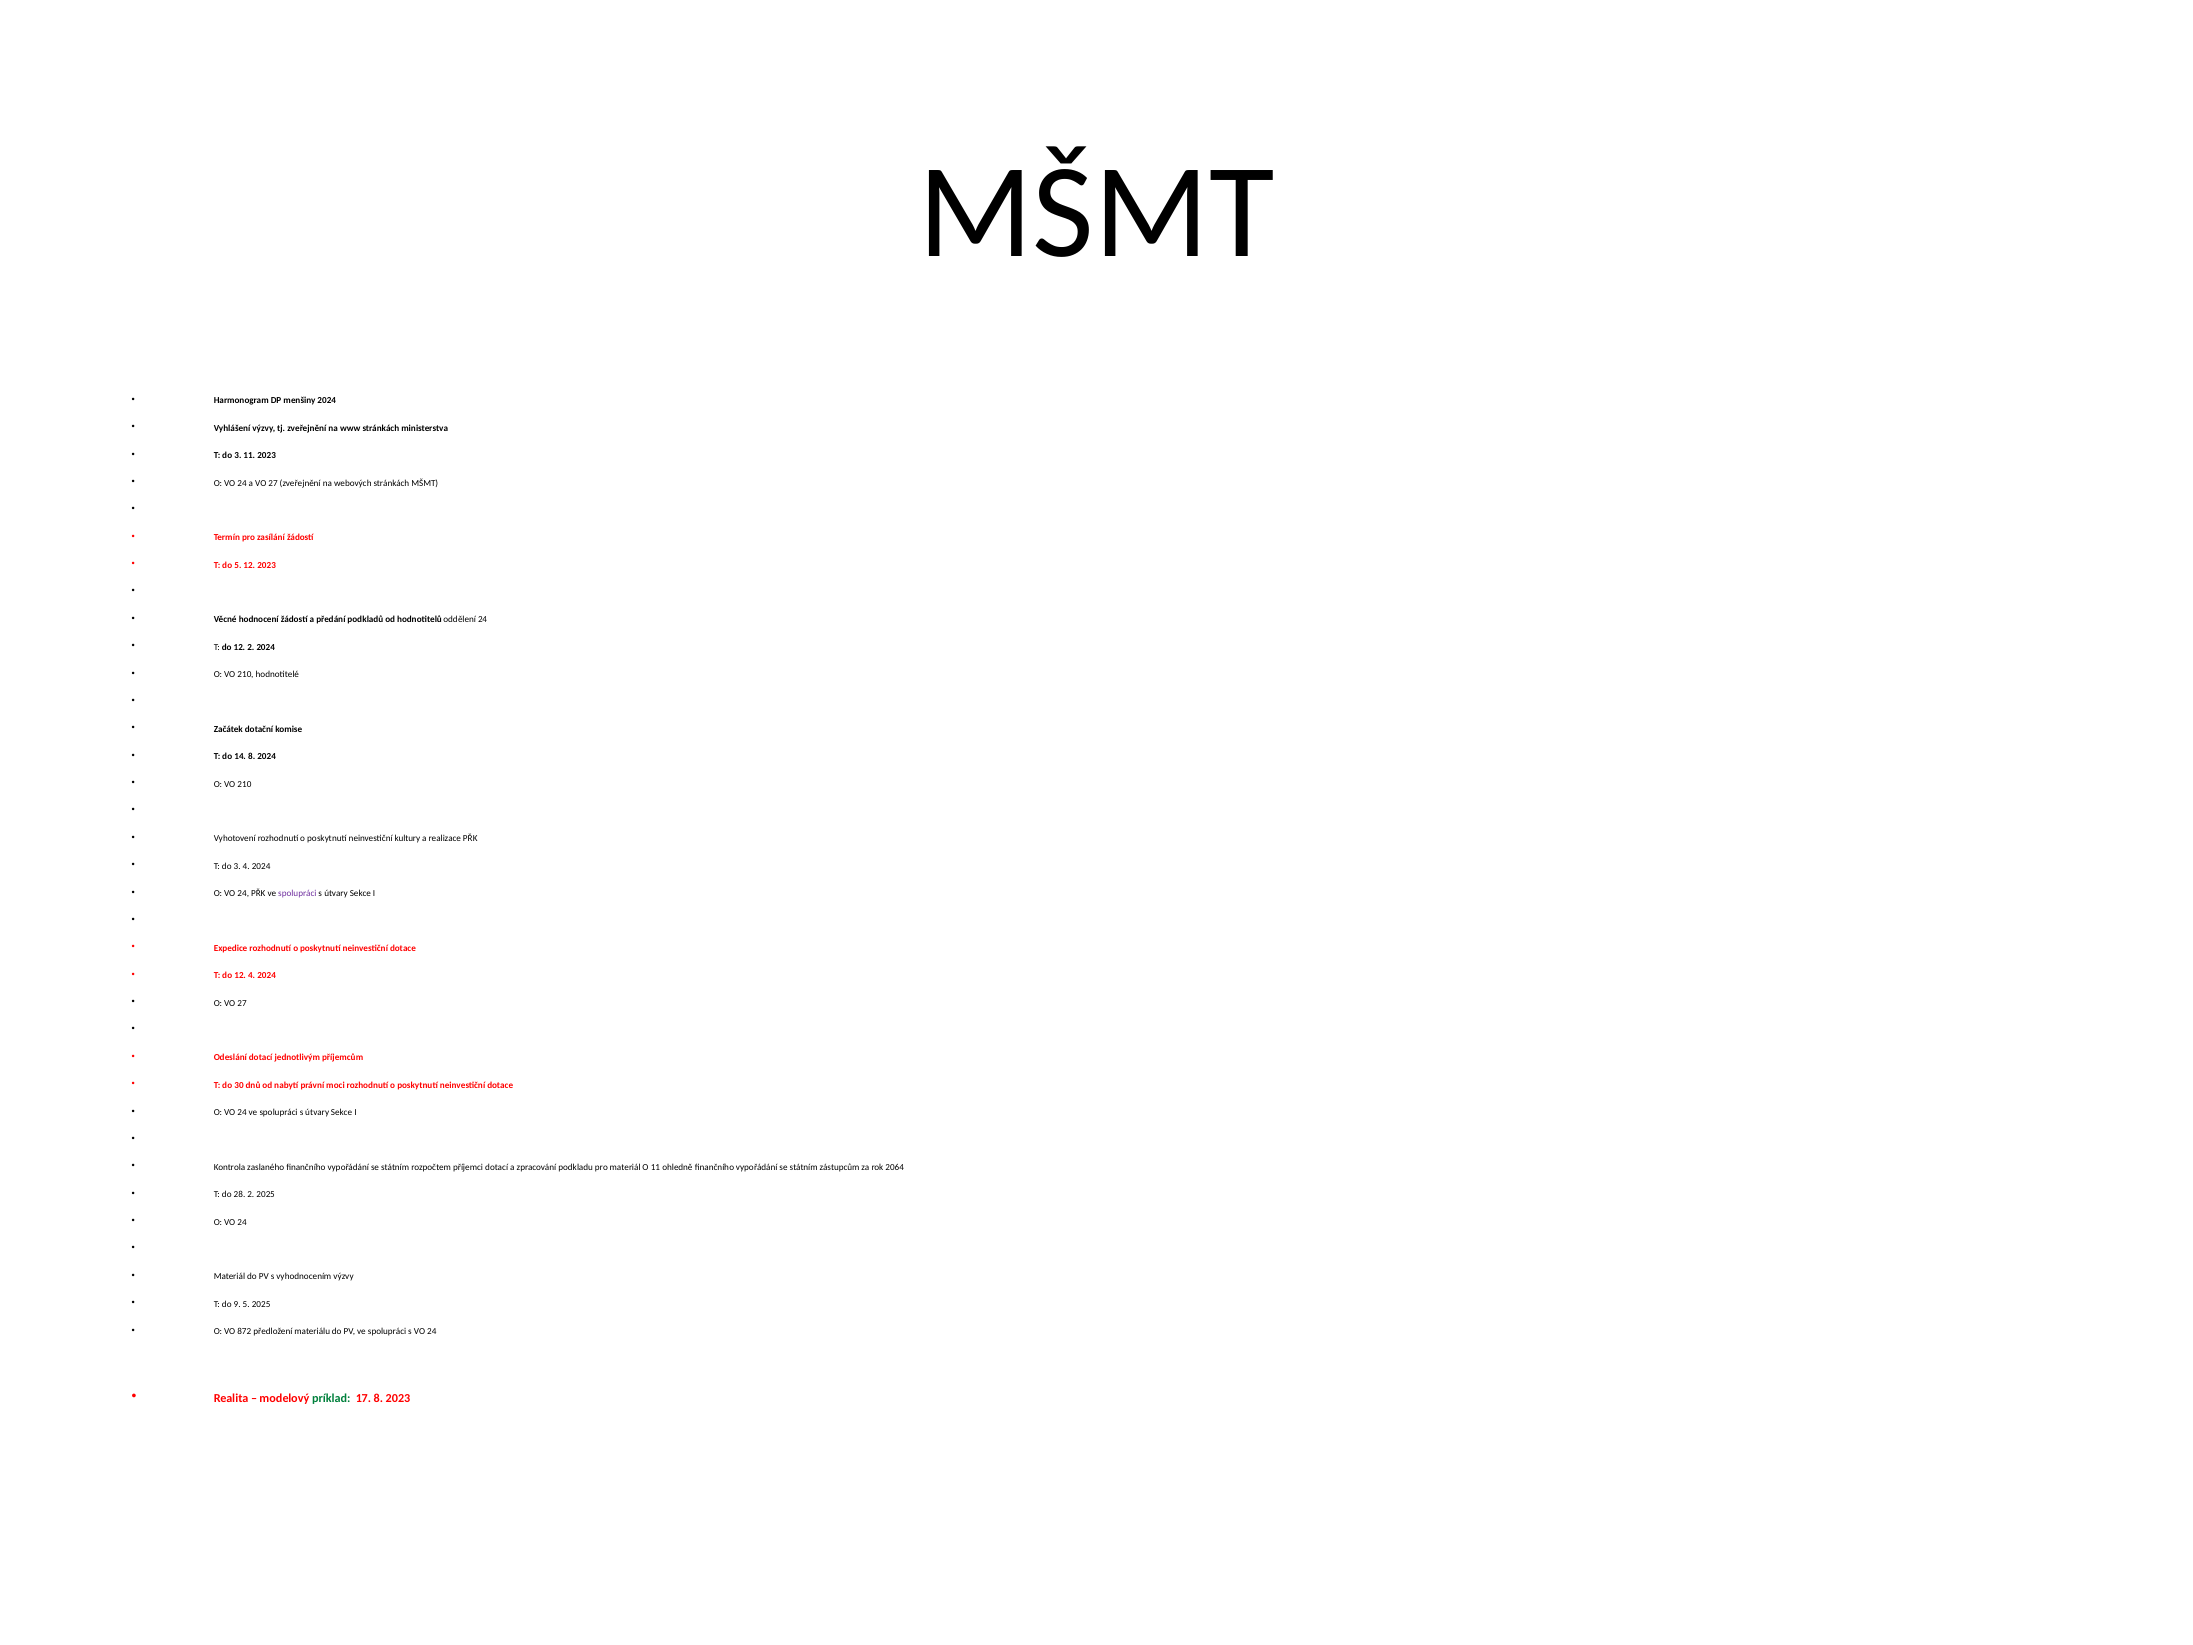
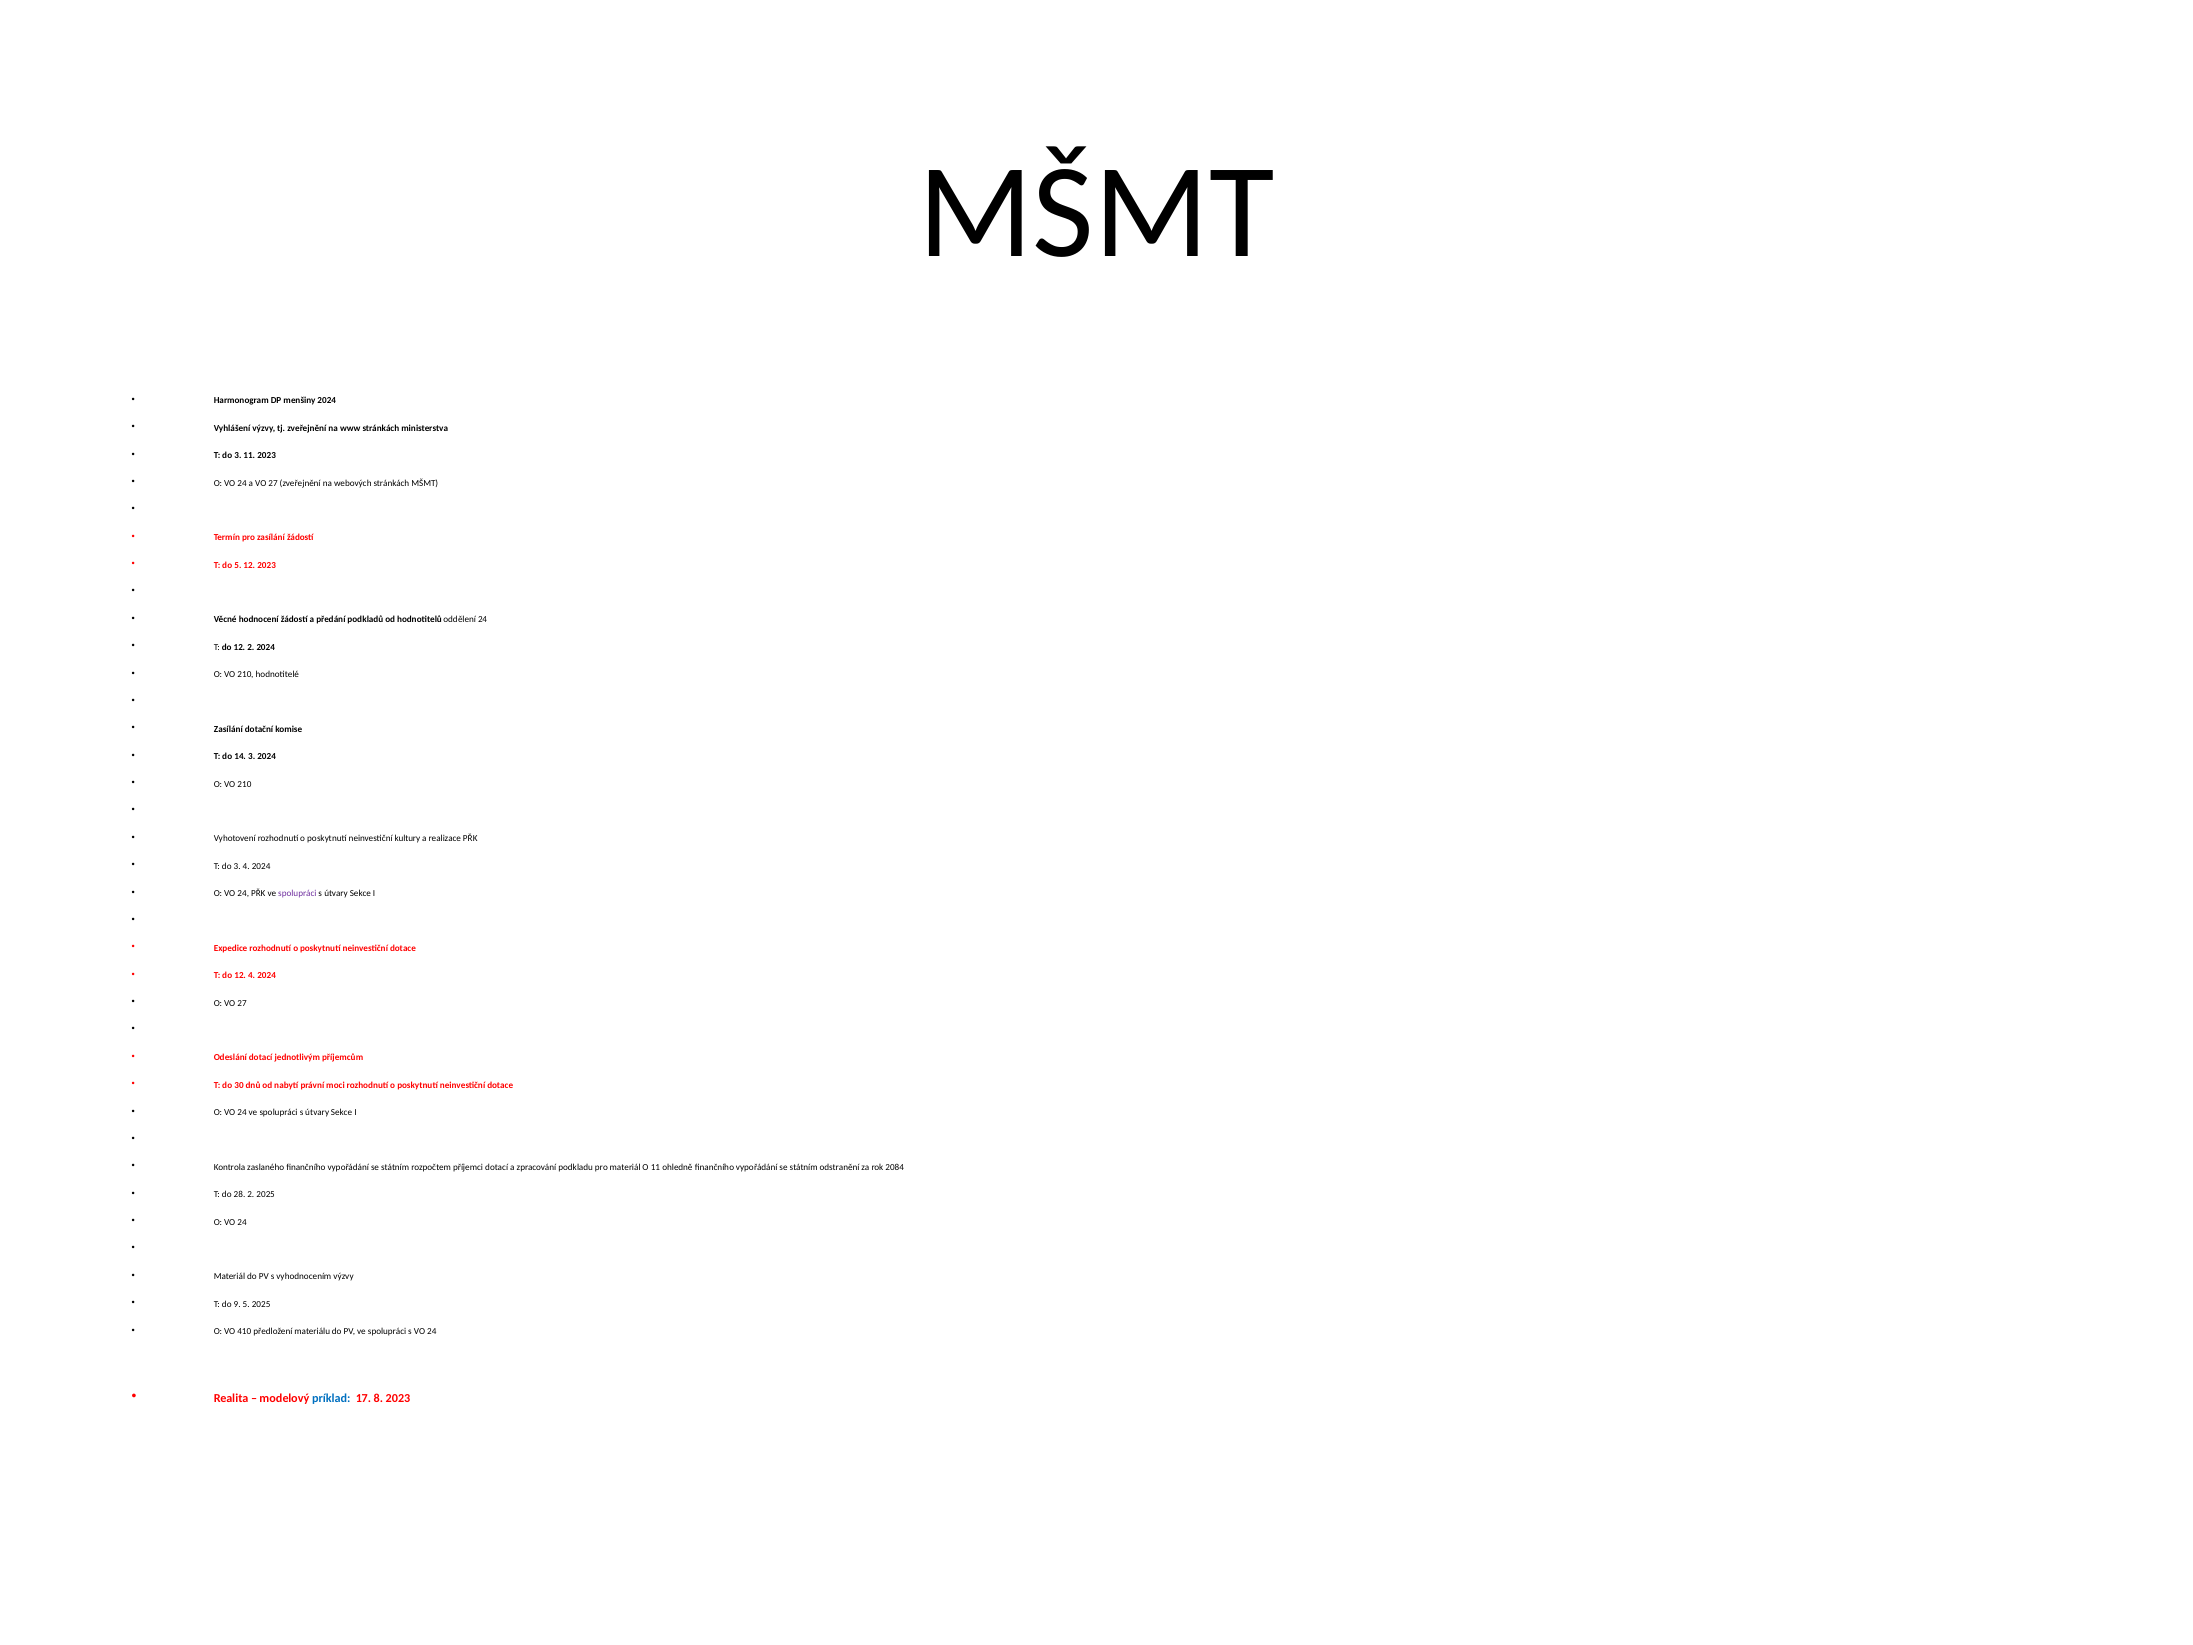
Začátek: Začátek -> Zasílání (228, 729)
14 8: 8 -> 3 (252, 757)
zástupcům: zástupcům -> odstranění (840, 1167)
2064: 2064 -> 2084 (895, 1167)
872: 872 -> 410 (244, 1331)
príklad colour: green -> blue (331, 1398)
